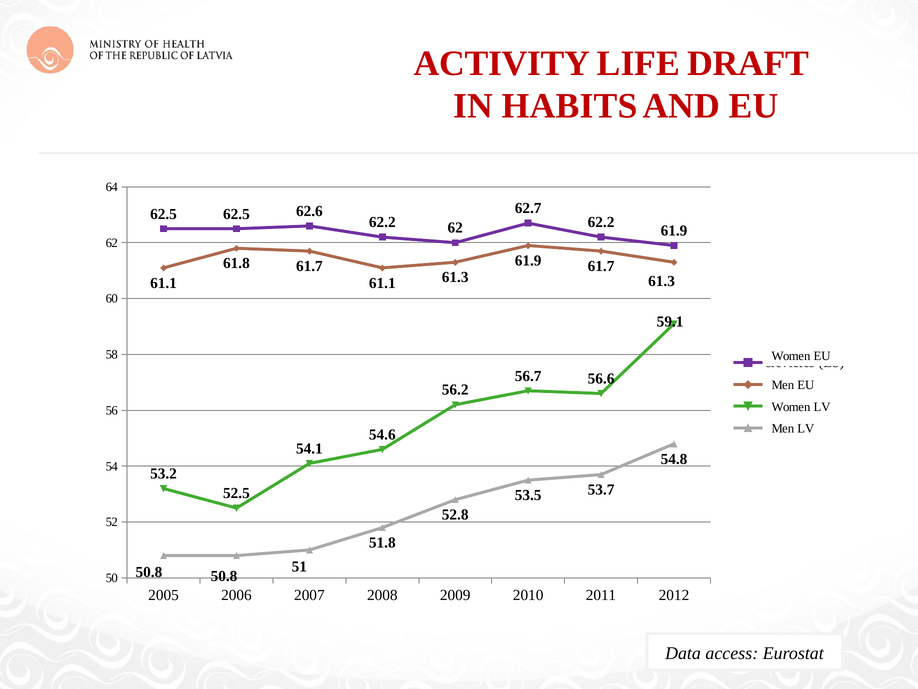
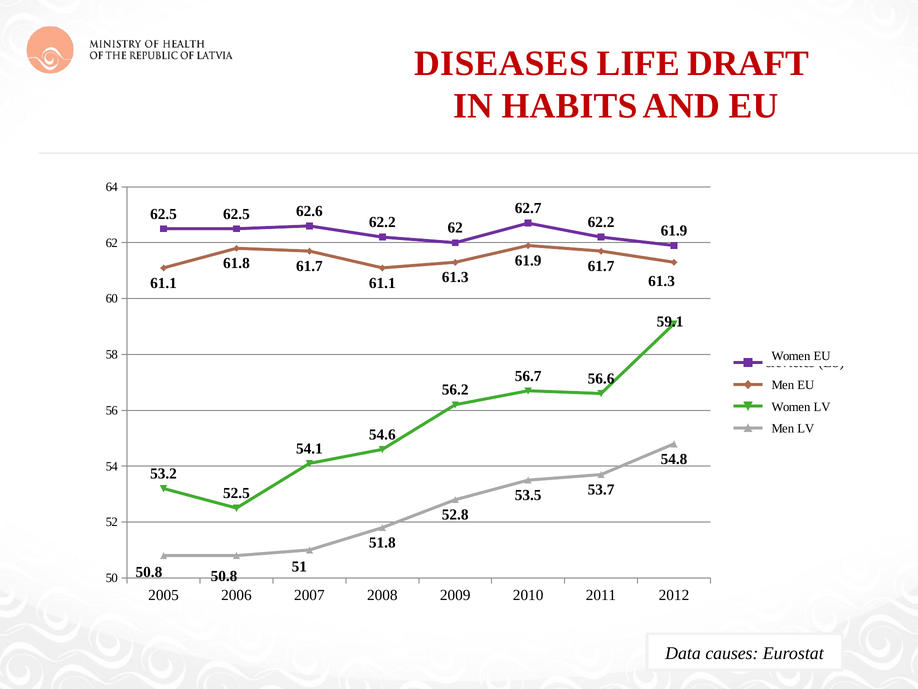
ACTIVITY: ACTIVITY -> DISEASES (502, 63)
access: access -> causes (732, 653)
